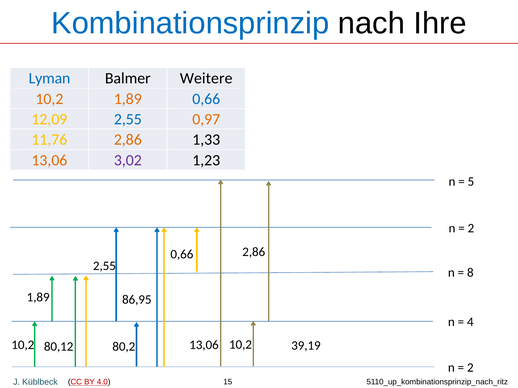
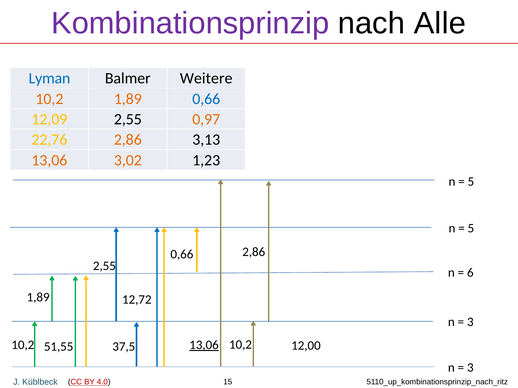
Kombinationsprinzip colour: blue -> purple (190, 23)
Ihre: Ihre -> Alle (440, 23)
2,55 colour: blue -> black (128, 119)
11,76: 11,76 -> 22,76 (49, 140)
1,33: 1,33 -> 3,13 (206, 140)
3,02 colour: purple -> orange (128, 160)
2: 2 -> 5 (471, 228)
8: 8 -> 6 (470, 273)
86,95: 86,95 -> 12,72 (137, 300)
4: 4 -> 3 (470, 322)
13,06 underline: none -> present (204, 345)
39,19: 39,19 -> 12,00 (306, 346)
80,12: 80,12 -> 51,55 (59, 347)
80,2: 80,2 -> 37,5 (124, 347)
2: 2 -> 3 (470, 368)
